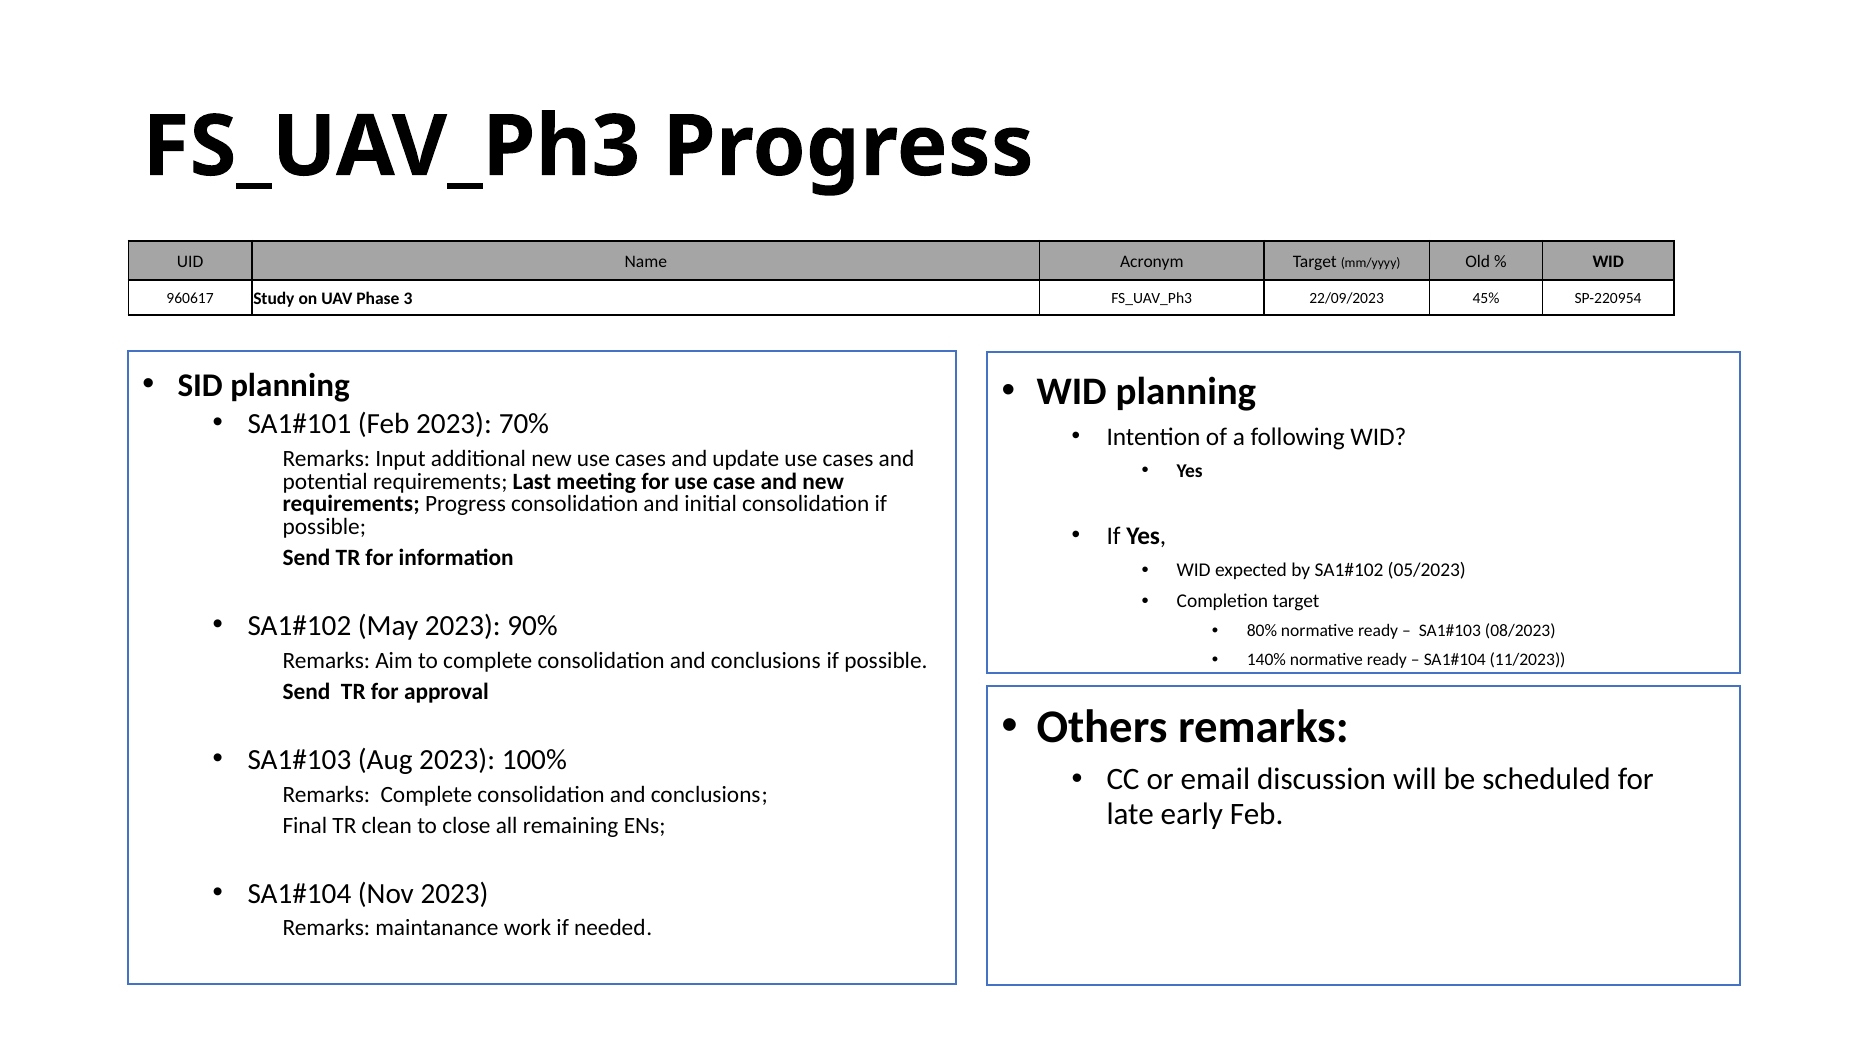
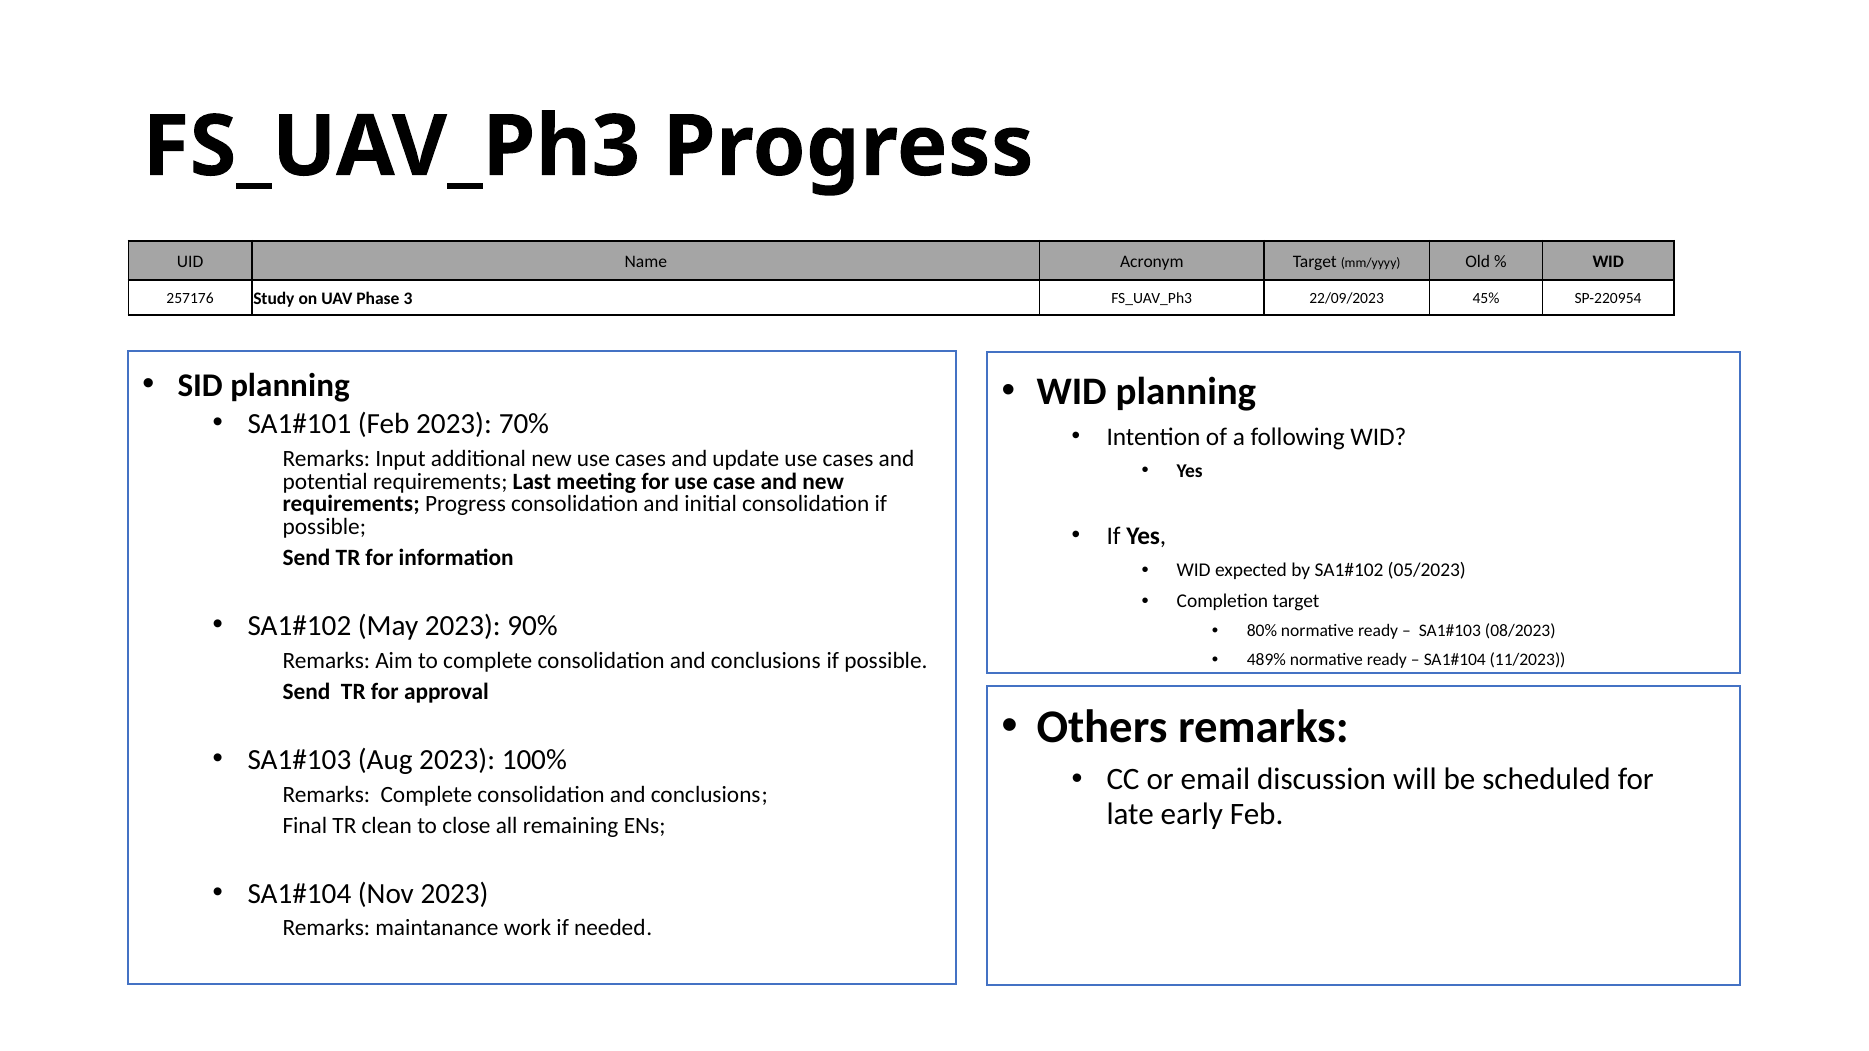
960617: 960617 -> 257176 (190, 298)
140%: 140% -> 489% (1266, 660)
